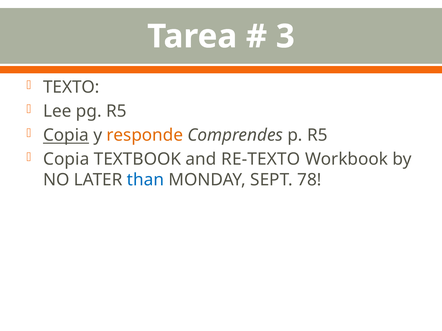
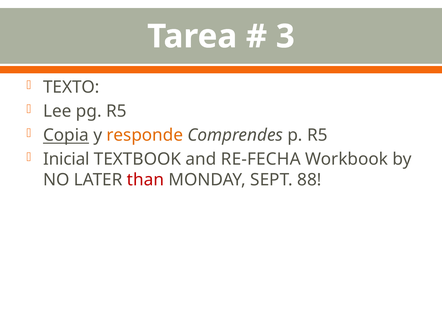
Copia: Copia -> Inicial (66, 159)
RE-TEXTO: RE-TEXTO -> RE-FECHA (261, 159)
than colour: blue -> red (145, 180)
78: 78 -> 88 (309, 180)
